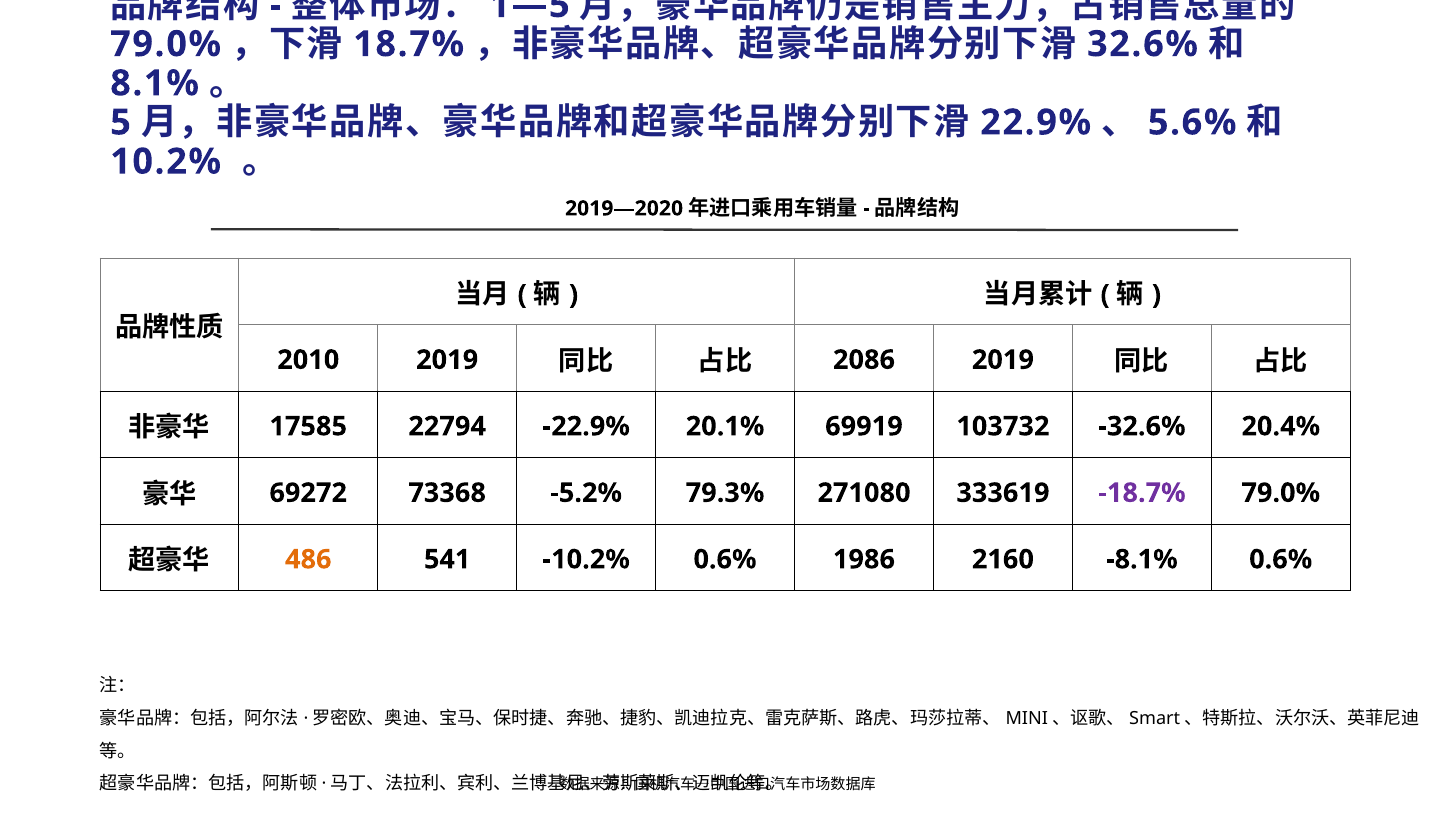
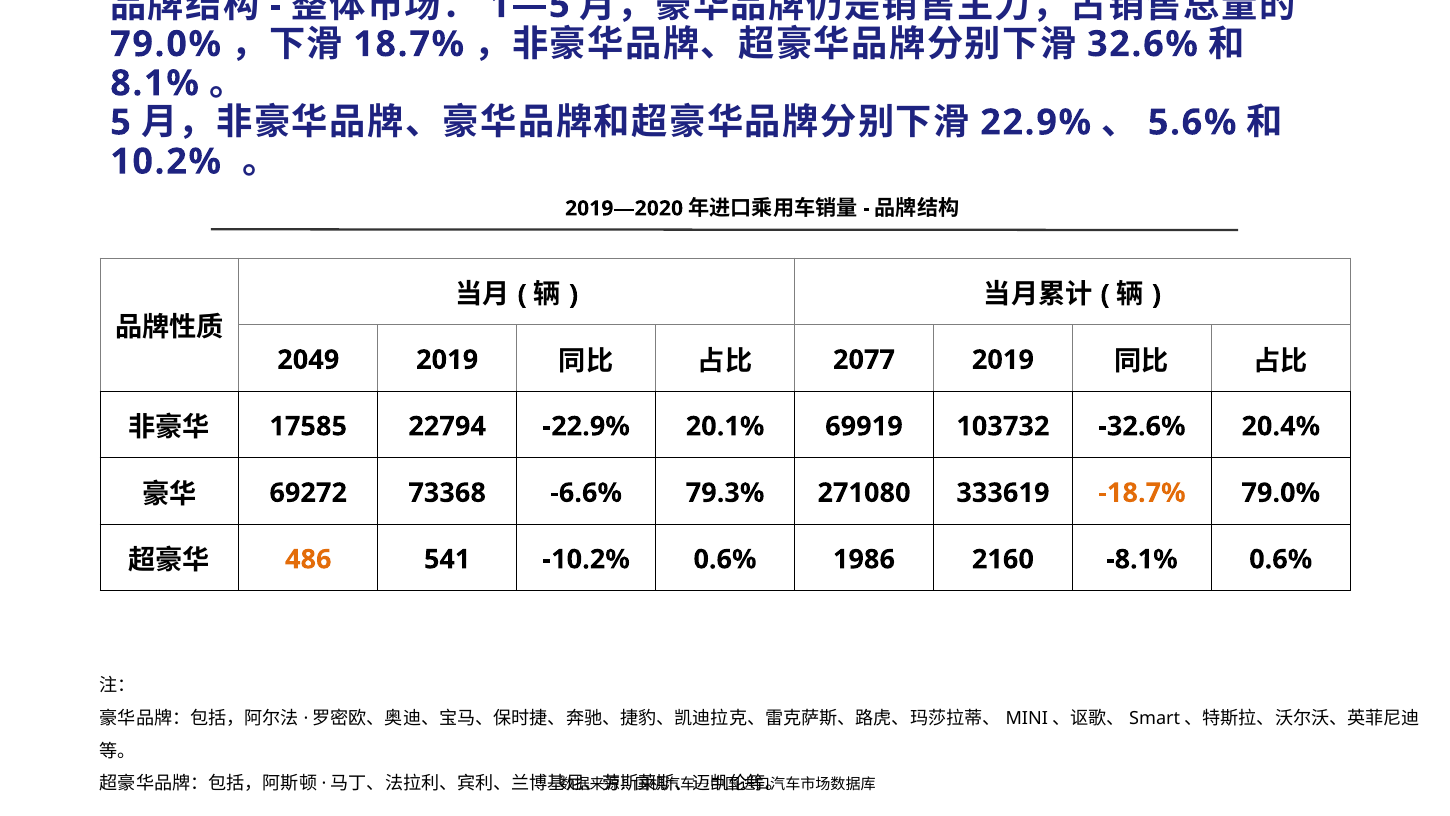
2010: 2010 -> 2049 (308, 360)
2086: 2086 -> 2077 (864, 360)
-5.2%: -5.2% -> -6.6% (586, 493)
-18.7% colour: purple -> orange (1142, 493)
